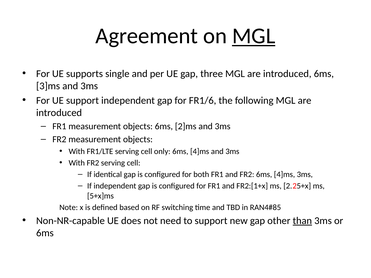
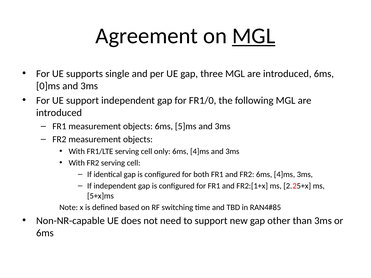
3]ms: 3]ms -> 0]ms (48, 86)
FR1/6: FR1/6 -> FR1/0 (203, 100)
2]ms: 2]ms -> 5]ms (186, 126)
than underline: present -> none (302, 221)
